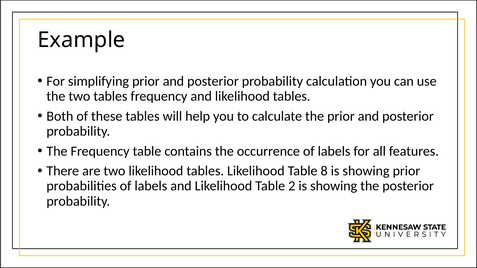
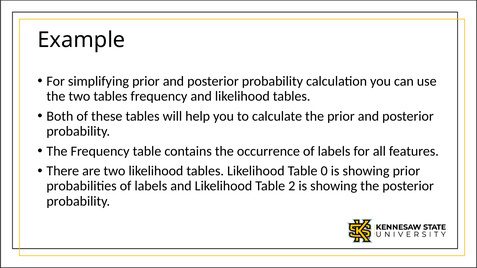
8: 8 -> 0 (324, 171)
